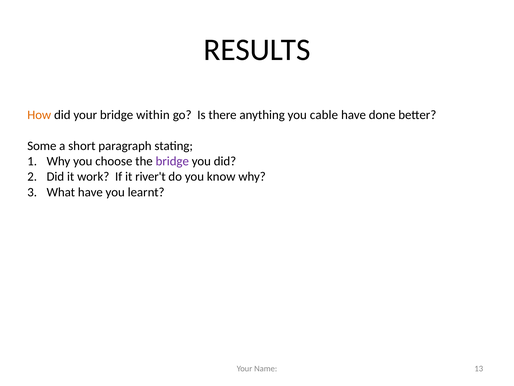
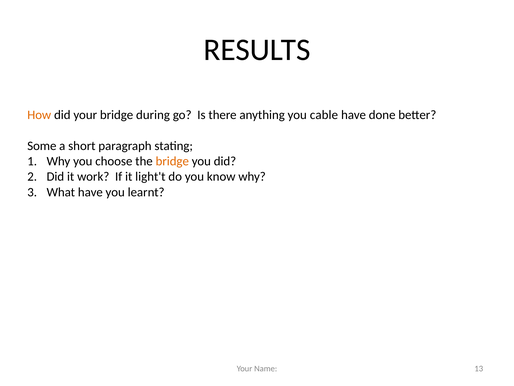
within: within -> during (153, 115)
bridge colour: purple -> orange (172, 161)
river't: river't -> light't (150, 177)
